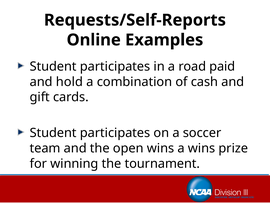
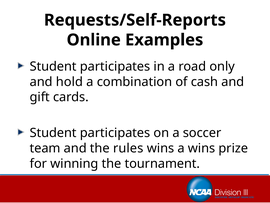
paid: paid -> only (222, 66)
open: open -> rules (128, 148)
